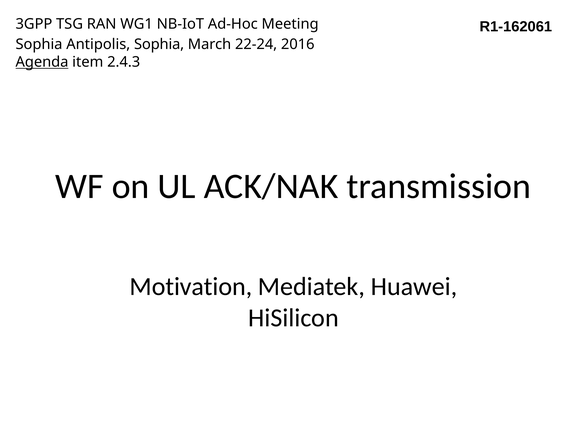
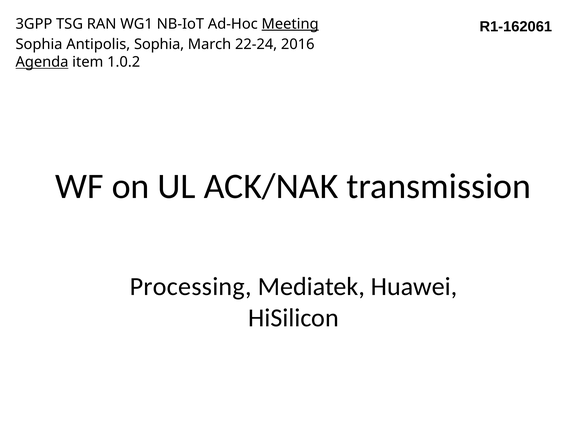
Meeting underline: none -> present (290, 24)
2.4.3: 2.4.3 -> 1.0.2 (124, 62)
Motivation: Motivation -> Processing (191, 287)
